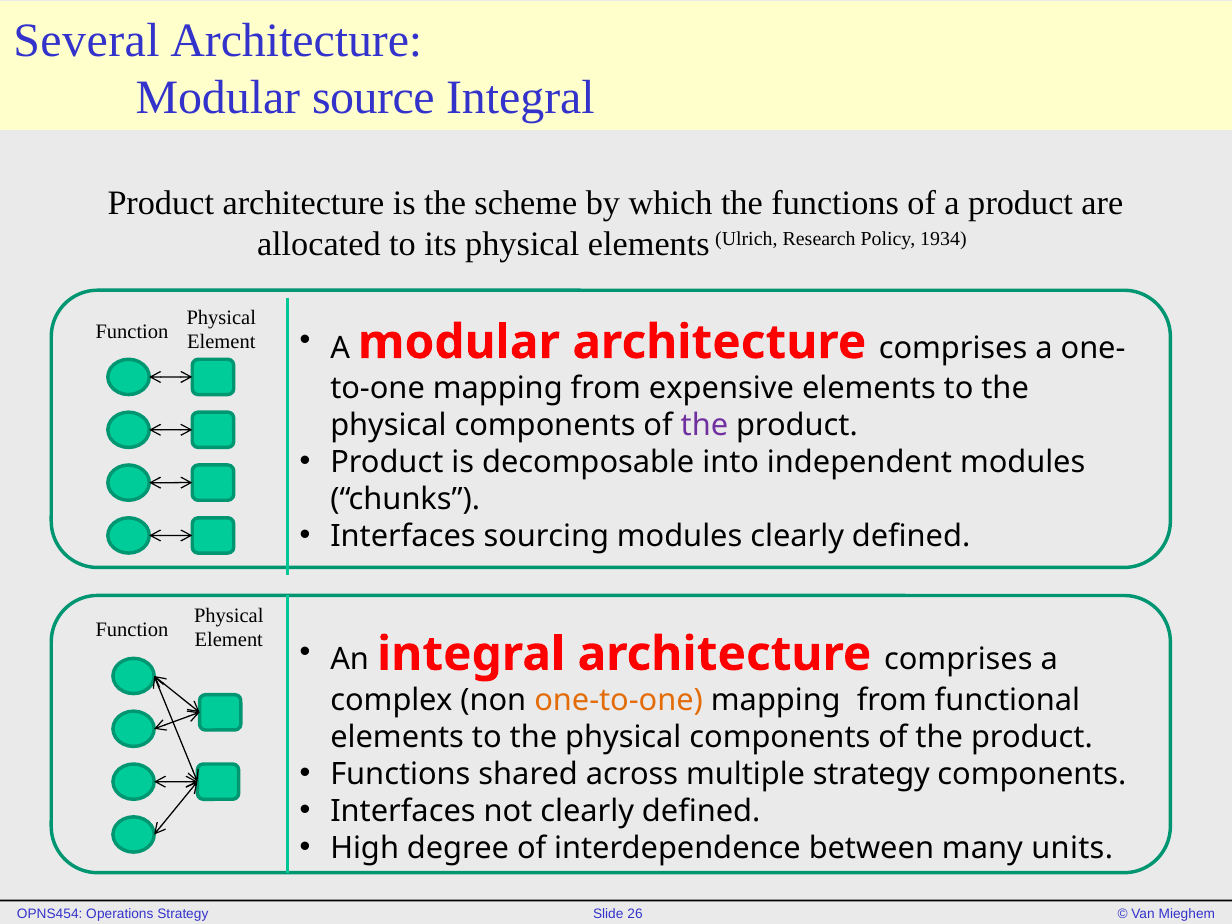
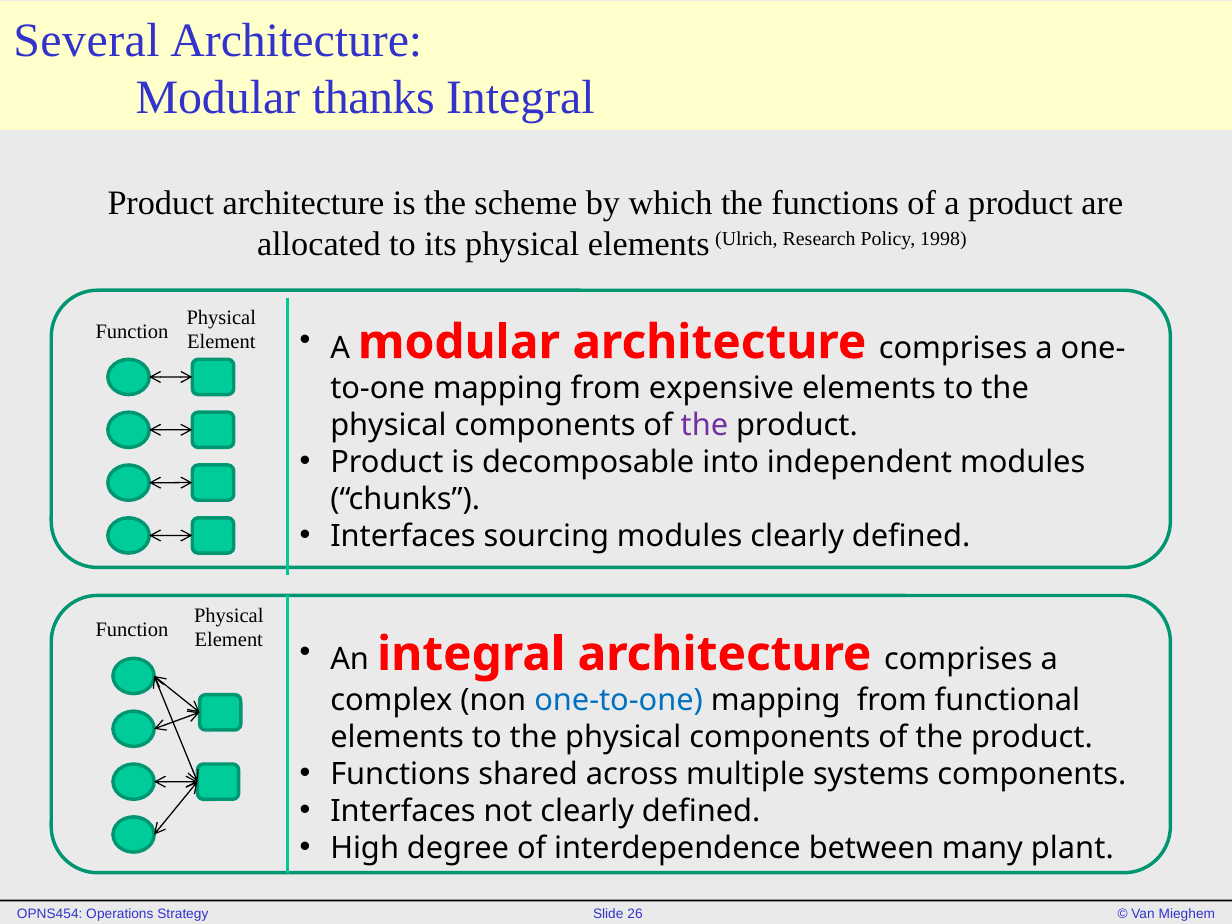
source: source -> thanks (373, 98)
1934: 1934 -> 1998 (943, 239)
one-to-one colour: orange -> blue (619, 700)
multiple strategy: strategy -> systems (871, 774)
units: units -> plant (1072, 848)
